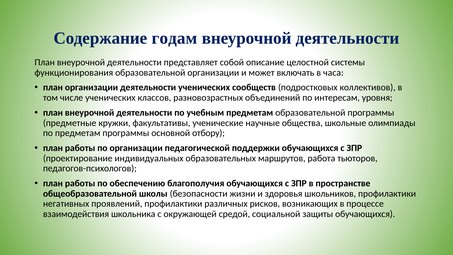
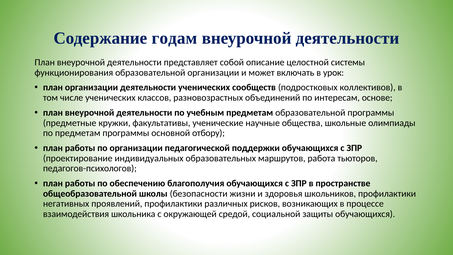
часа: часа -> урок (334, 73)
уровня: уровня -> основе (377, 98)
